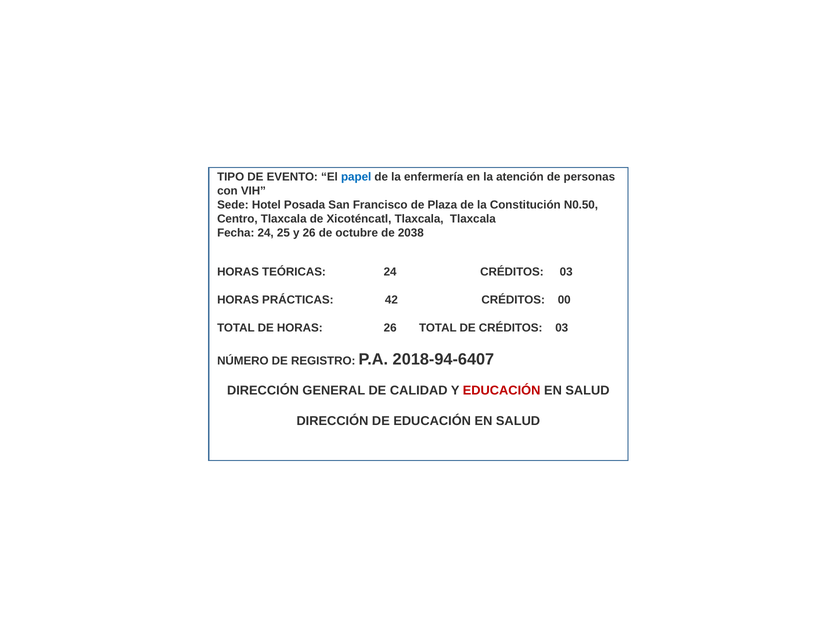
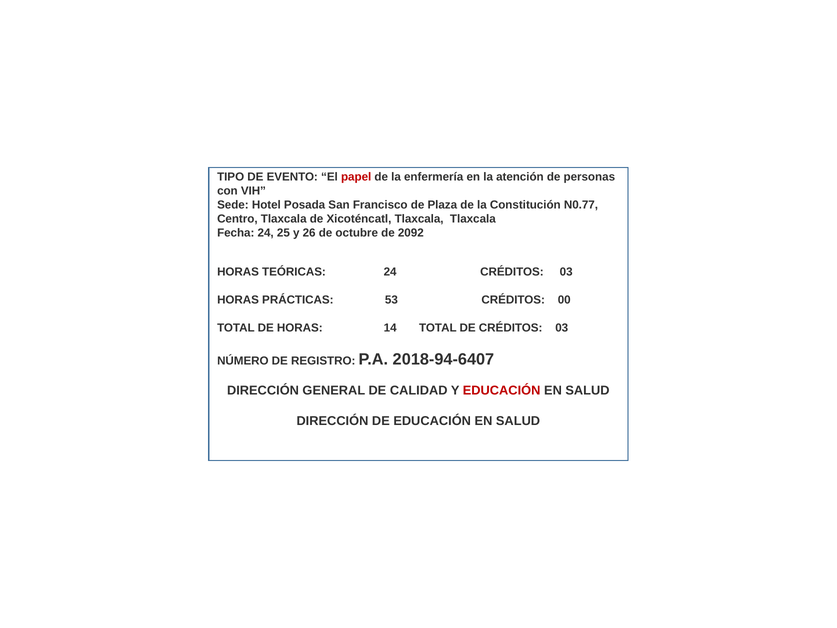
papel colour: blue -> red (356, 177)
N0.50: N0.50 -> N0.77 (581, 205)
2038: 2038 -> 2092 (411, 233)
42: 42 -> 53 (391, 300)
HORAS 26: 26 -> 14 (390, 328)
